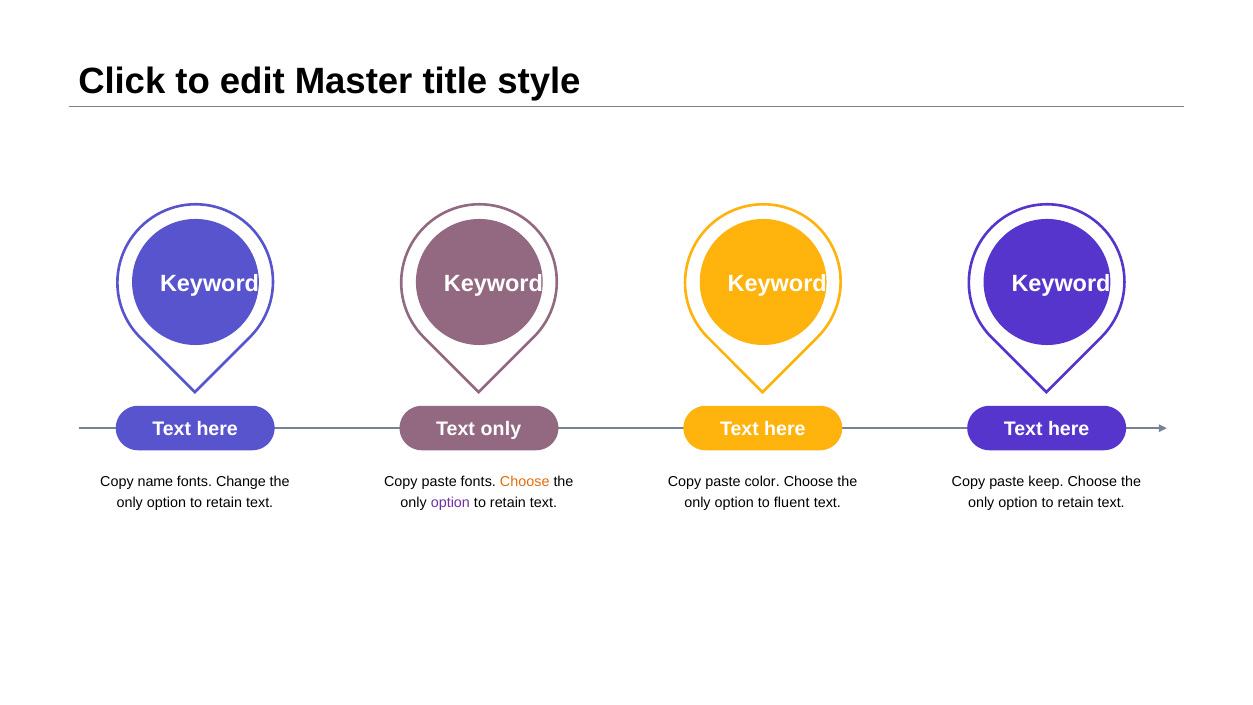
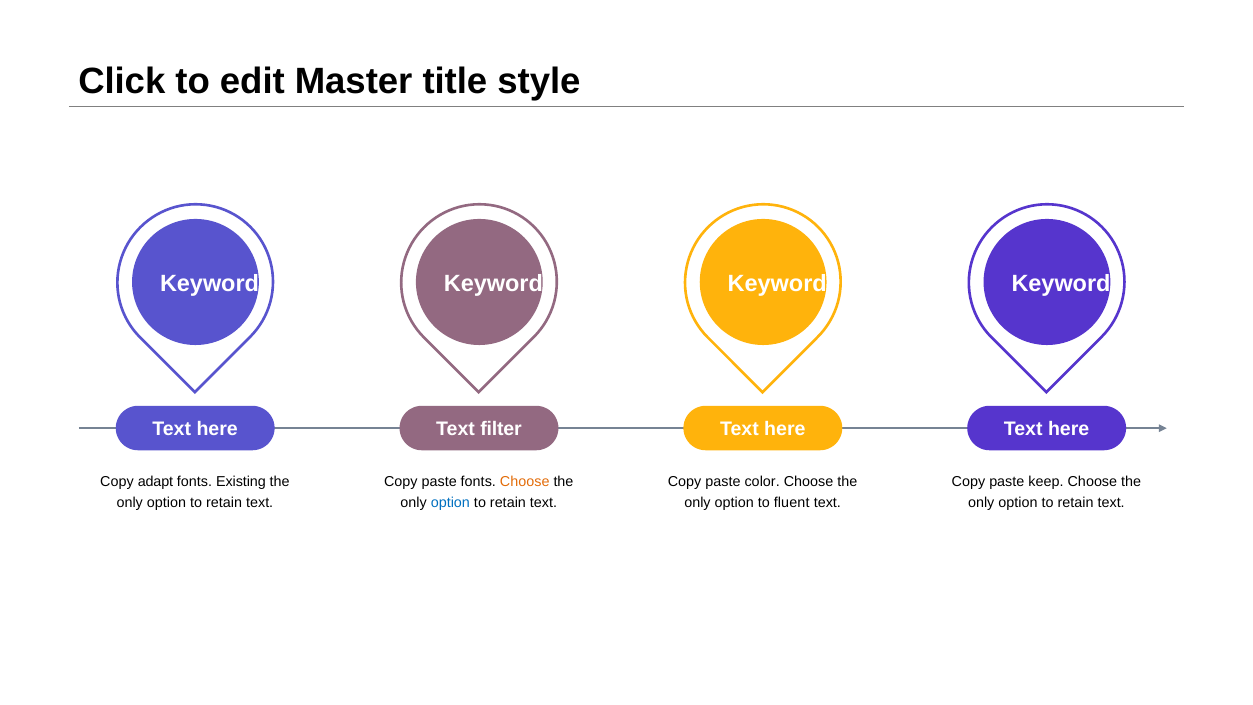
Text only: only -> filter (501, 429)
name: name -> adapt (155, 482)
Change: Change -> Existing (241, 482)
option colour: purple -> blue (450, 502)
